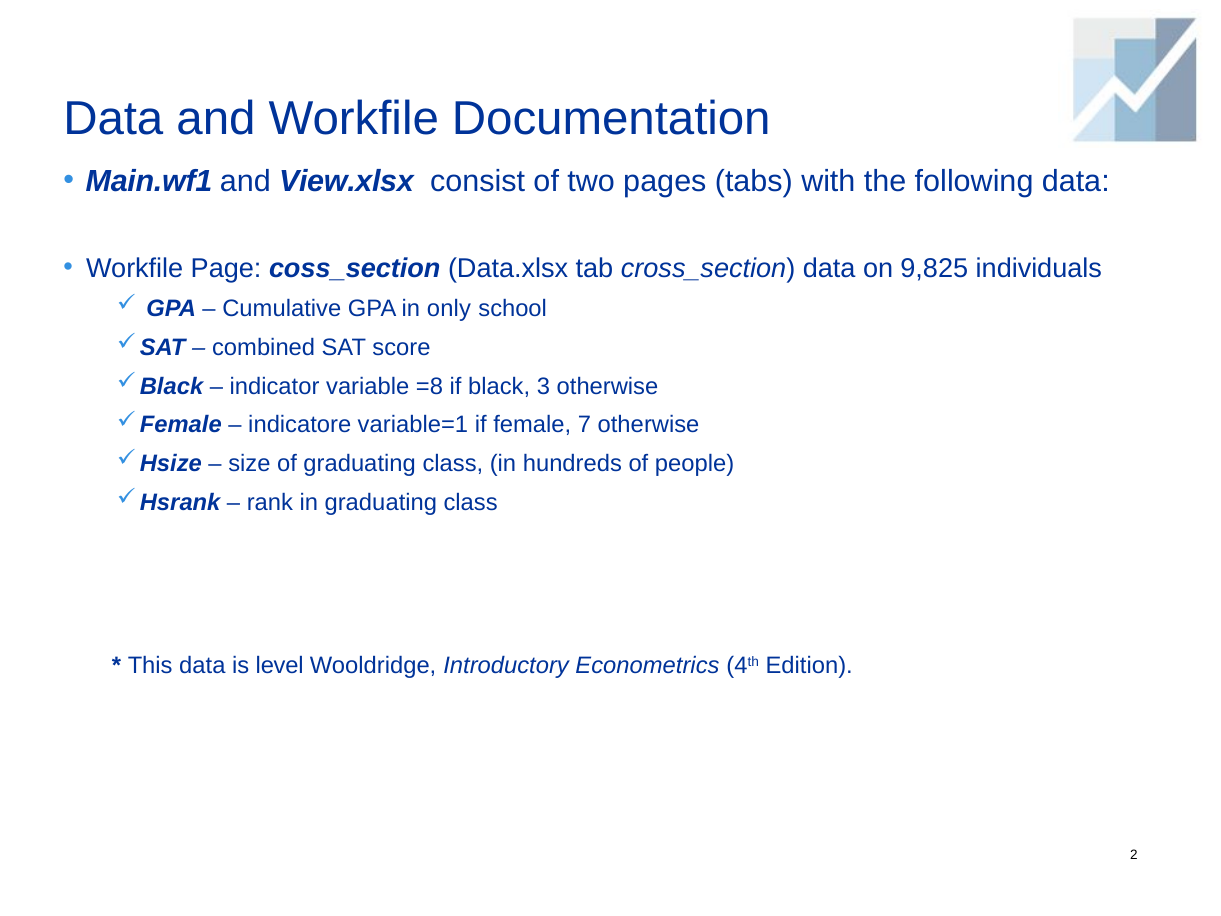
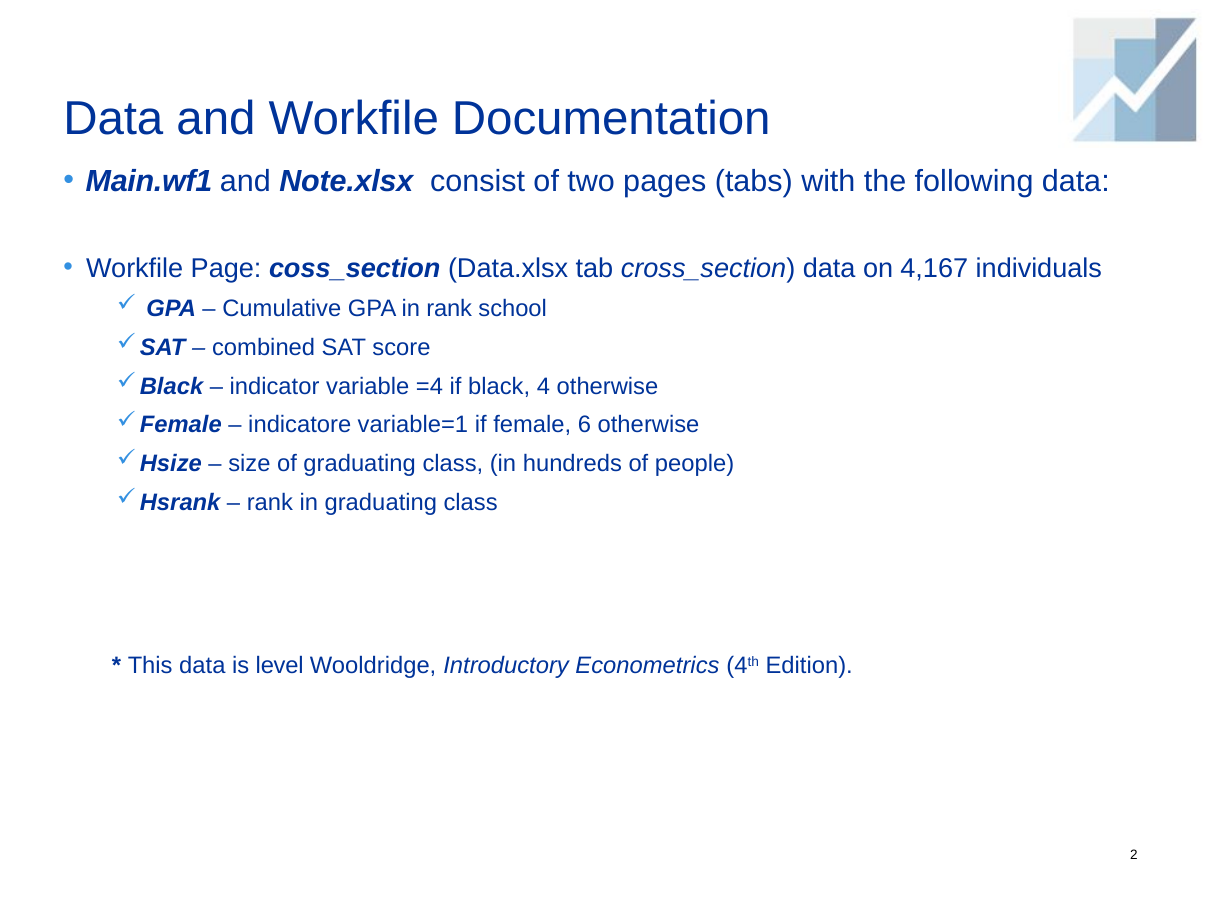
View.xlsx: View.xlsx -> Note.xlsx (346, 181)
9,825: 9,825 -> 4,167 (934, 268)
in only: only -> rank (449, 309)
=8: =8 -> =4 (430, 386)
3: 3 -> 4 (543, 386)
7: 7 -> 6 (584, 425)
